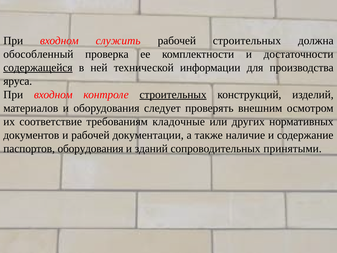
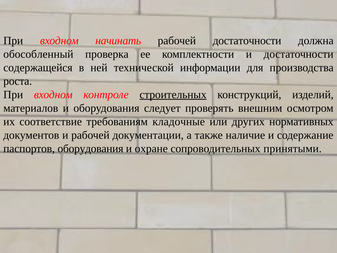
служить: служить -> начинать (118, 41)
рабочей строительных: строительных -> достаточности (247, 41)
содержащейся underline: present -> none (38, 68)
яруса: яруса -> роста (18, 81)
зданий: зданий -> охране (151, 148)
